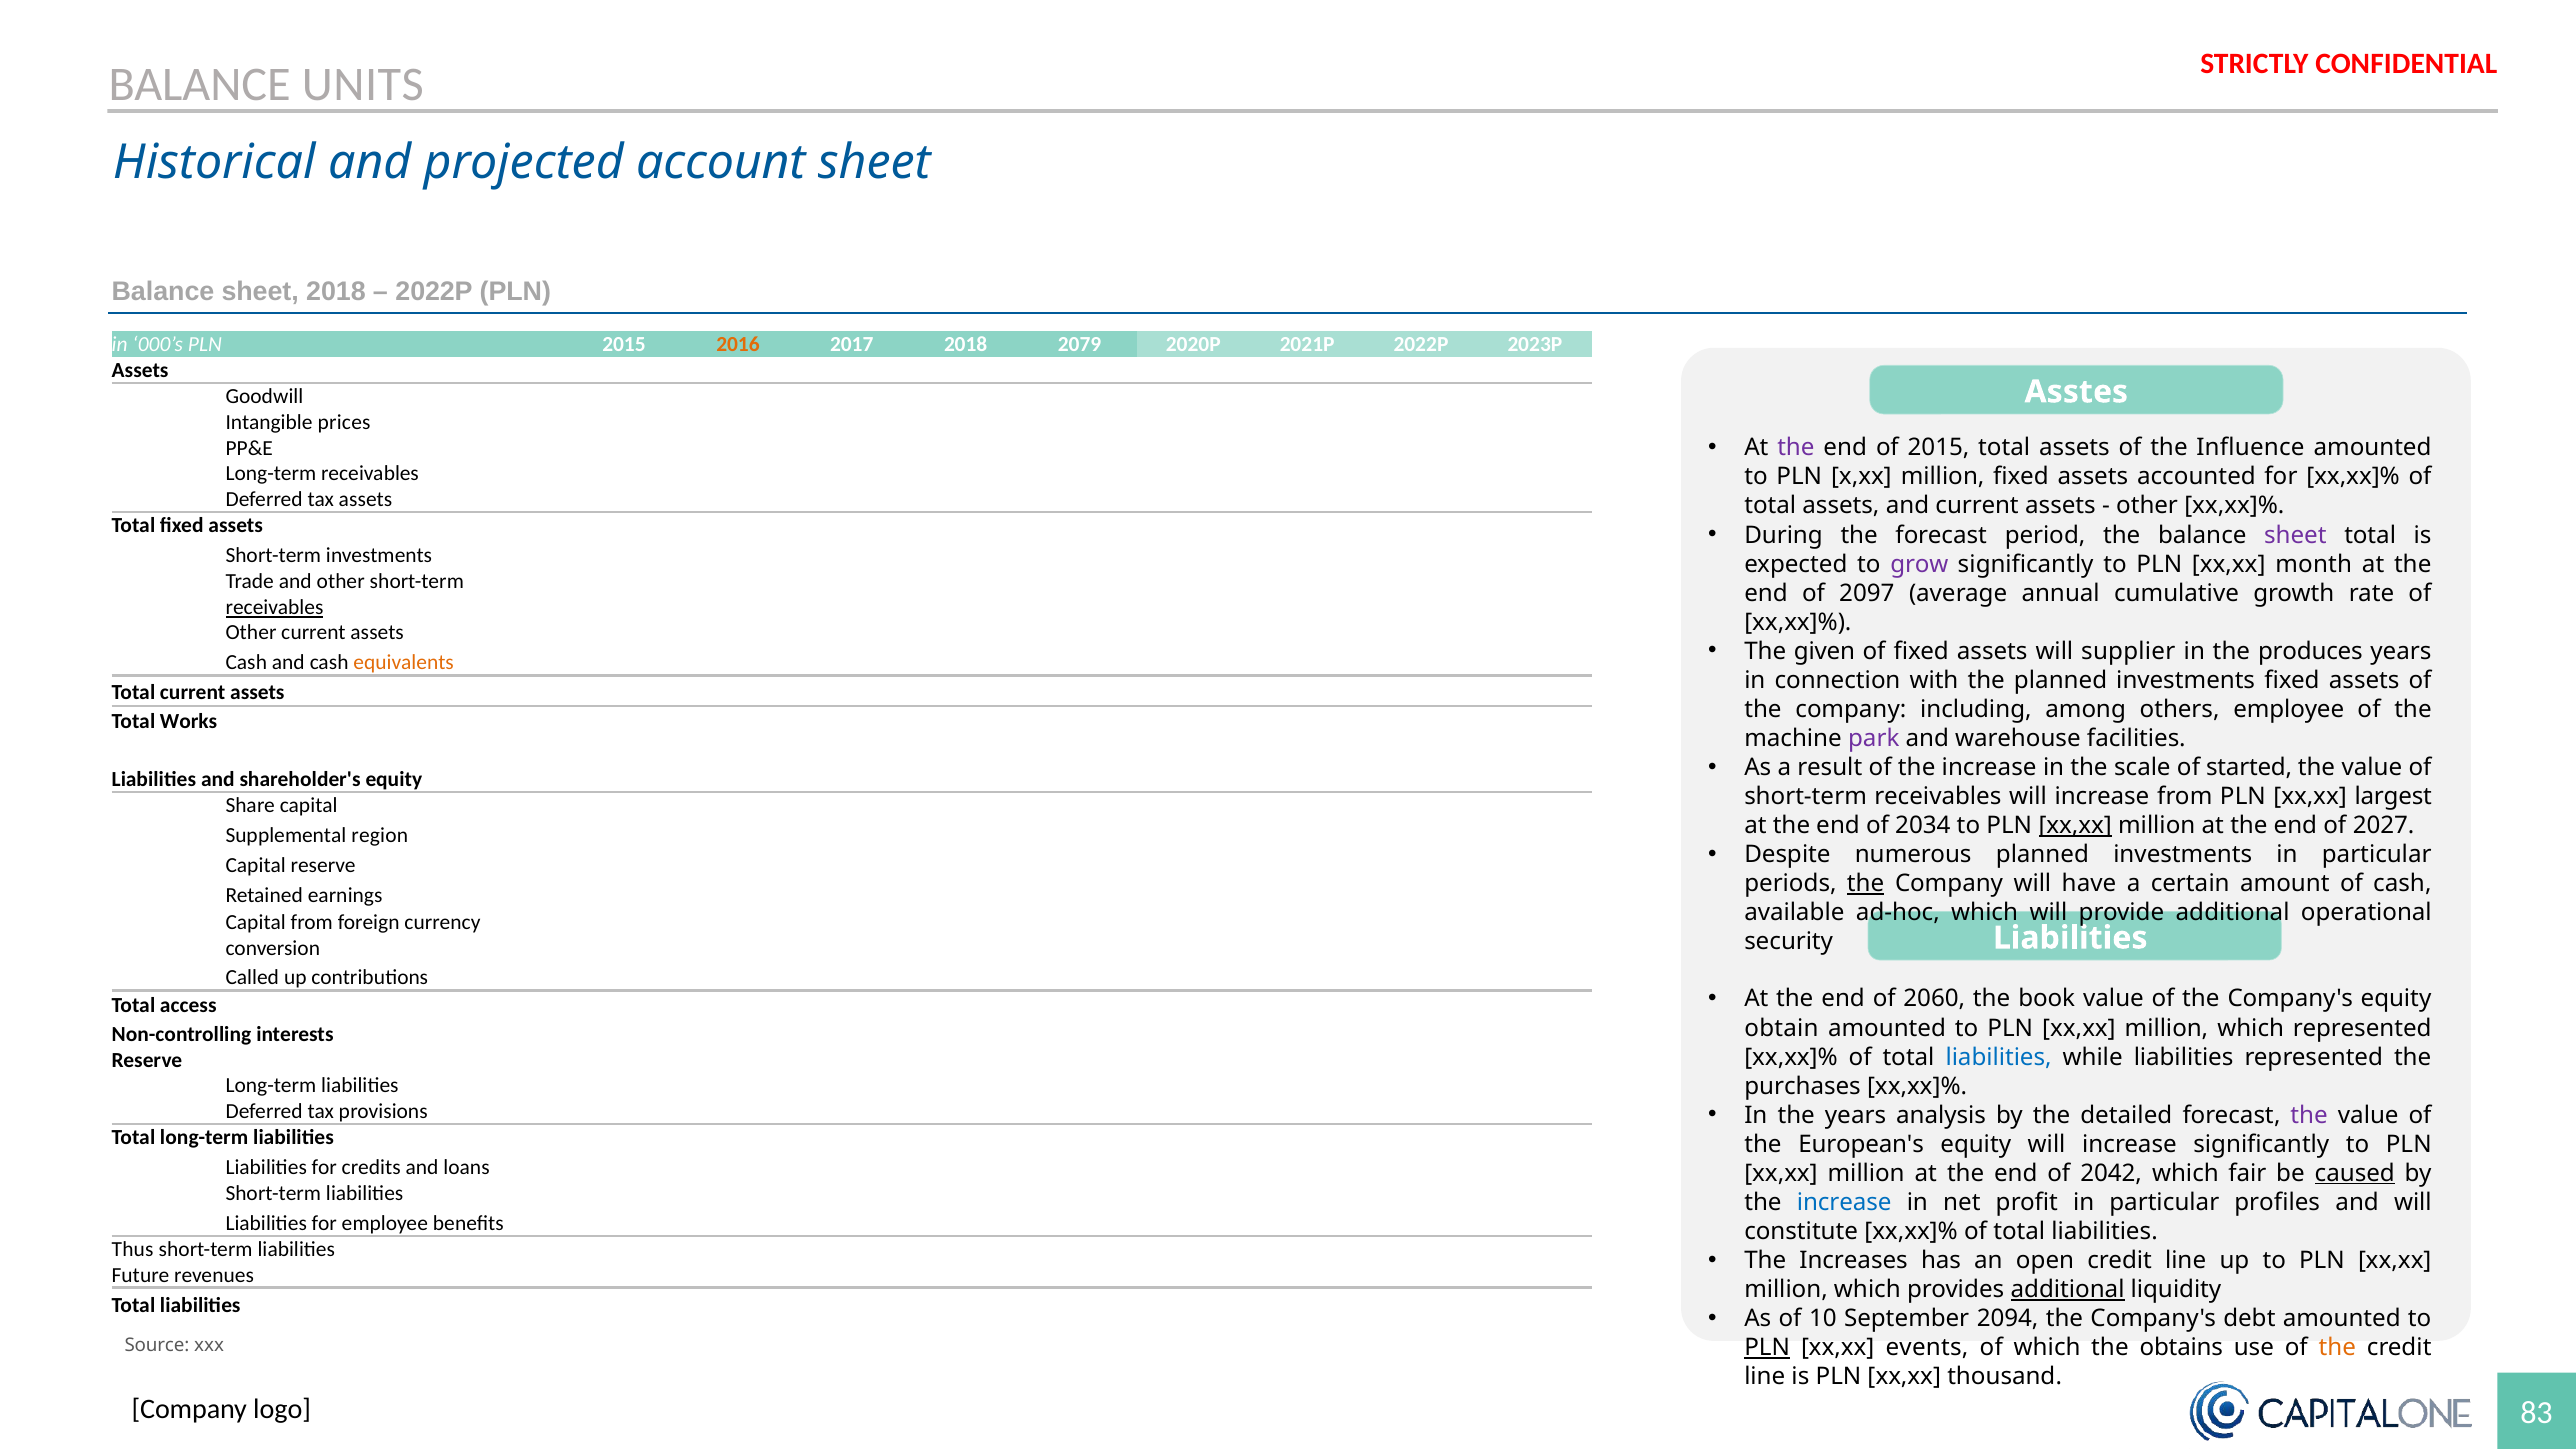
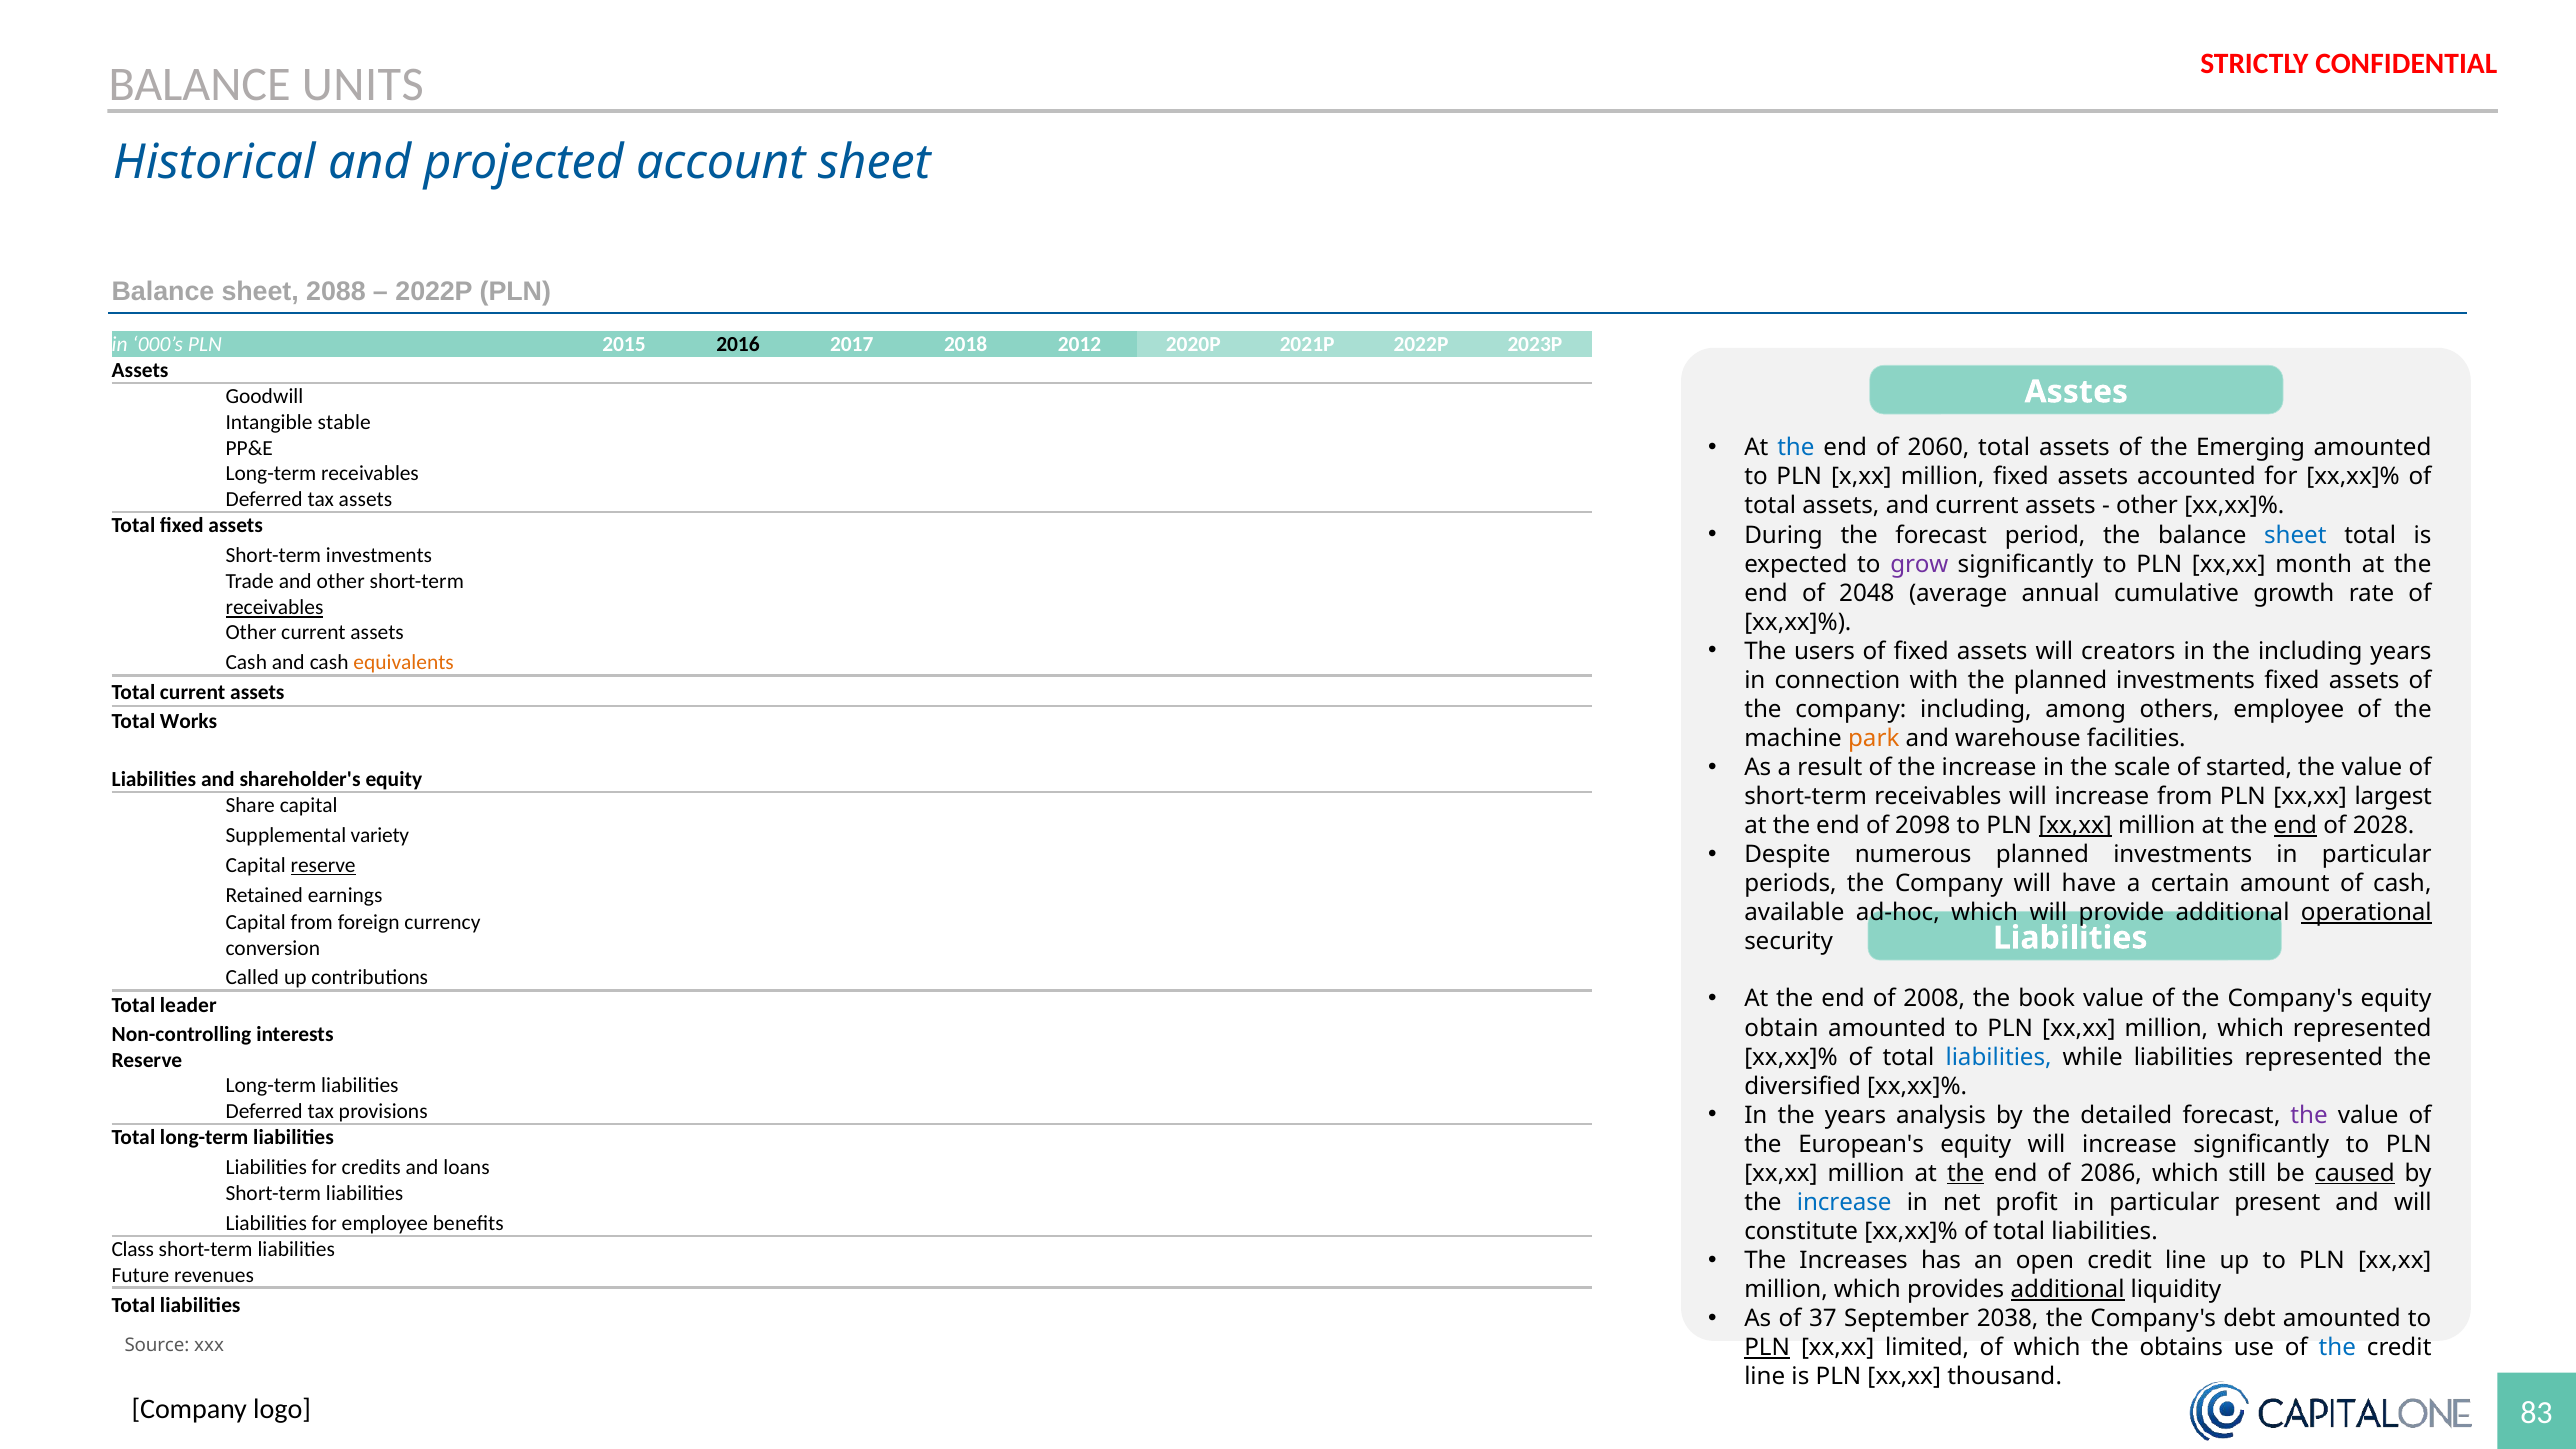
sheet 2018: 2018 -> 2088 (336, 292)
2016 colour: orange -> black (738, 345)
2079: 2079 -> 2012 (1080, 345)
prices: prices -> stable (344, 422)
the colour: purple -> blue (1796, 448)
of 2015: 2015 -> 2060 (1939, 448)
Influence: Influence -> Emerging (2251, 448)
sheet colour: purple -> blue (2295, 535)
2097: 2097 -> 2048 (1867, 593)
given: given -> users (1824, 651)
supplier: supplier -> creators (2128, 651)
the produces: produces -> including (2310, 651)
park colour: purple -> orange (1874, 738)
2034: 2034 -> 2098 (1923, 826)
end underline: none -> present (2295, 826)
2027: 2027 -> 2028 (2384, 826)
region: region -> variety (380, 835)
reserve underline: none -> present (323, 866)
the underline: present -> none (1866, 884)
operational underline: none -> present (2366, 913)
2060: 2060 -> 2008 (1934, 999)
access: access -> leader (188, 1006)
purchases: purchases -> diversified (1803, 1086)
the underline: none -> present (1966, 1173)
2042: 2042 -> 2086 (2111, 1173)
fair: fair -> still (2247, 1173)
profiles: profiles -> present (2277, 1202)
Thus: Thus -> Class (133, 1249)
10: 10 -> 37 (1823, 1319)
2094: 2094 -> 2038 (2008, 1319)
events: events -> limited (1927, 1348)
the colour: orange -> blue (2337, 1348)
